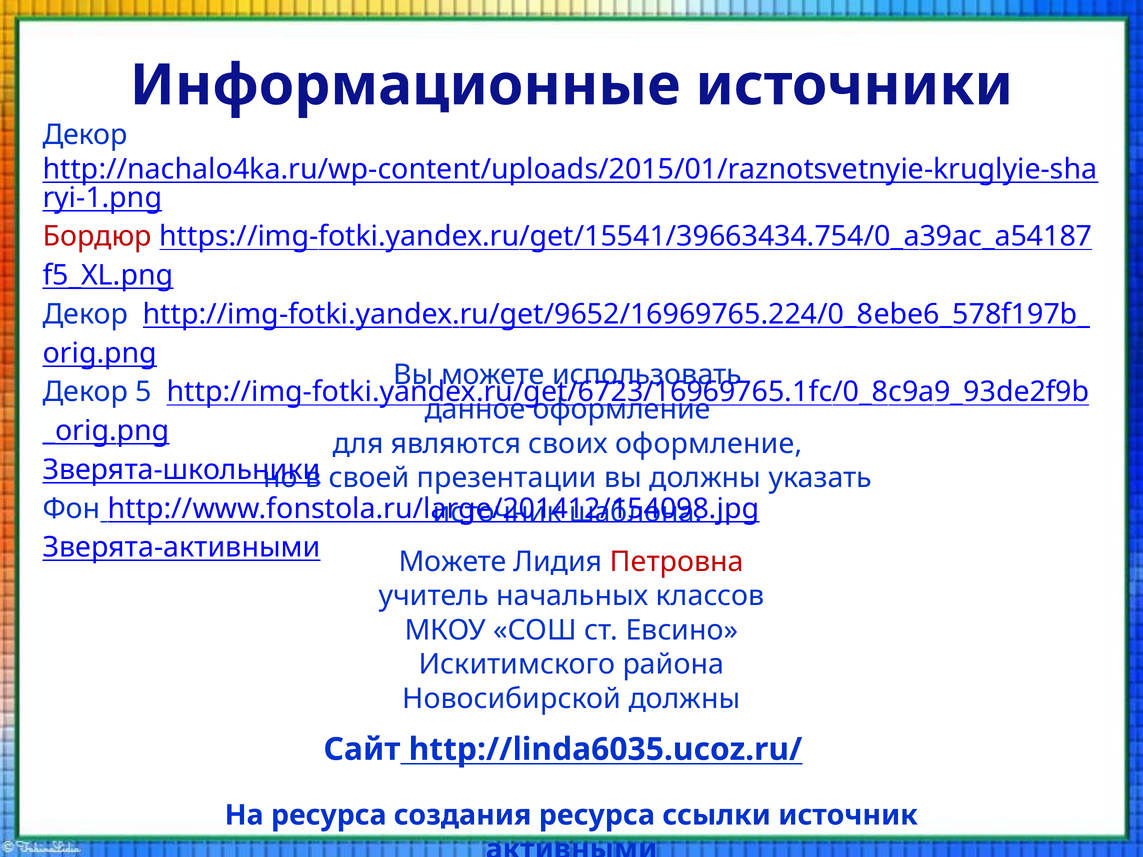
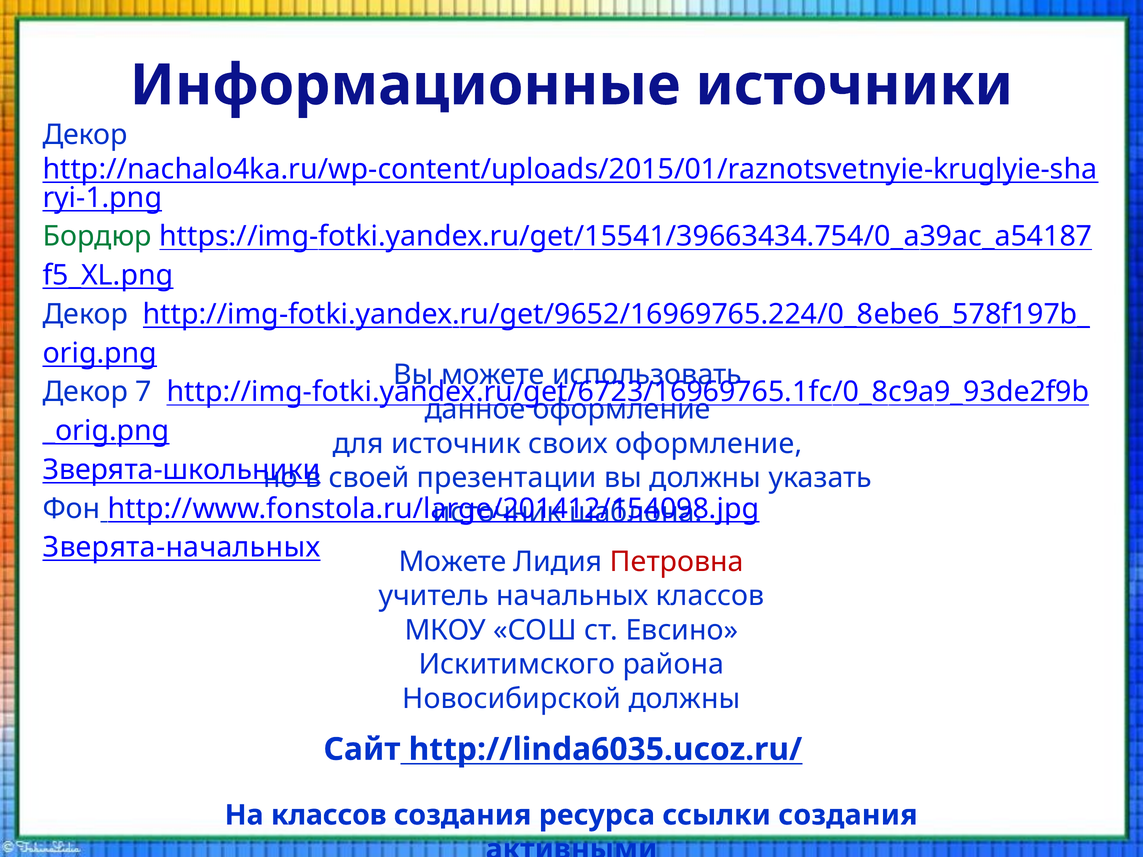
Бордюр colour: red -> green (97, 237)
5: 5 -> 7 (144, 392)
для являются: являются -> источник (456, 444)
Зверята-активными: Зверята-активными -> Зверята-начальных (181, 548)
На ресурса: ресурса -> классов (329, 815)
ссылки источник: источник -> создания (848, 815)
